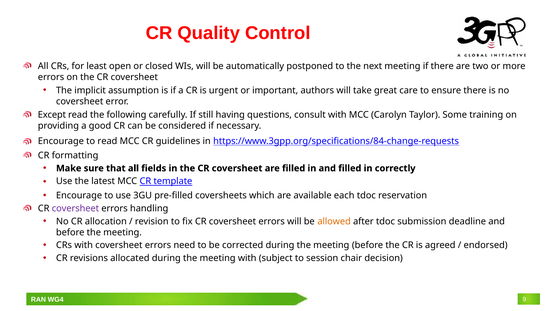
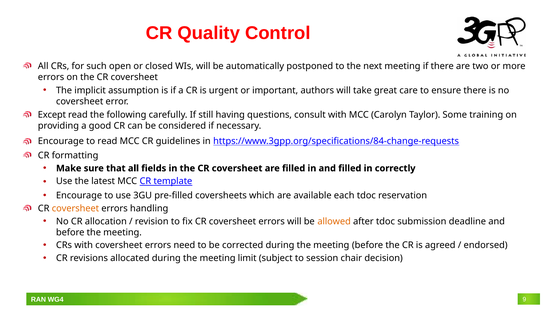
least: least -> such (97, 66)
coversheet colour: purple -> orange (75, 208)
meeting with: with -> limit (247, 258)
